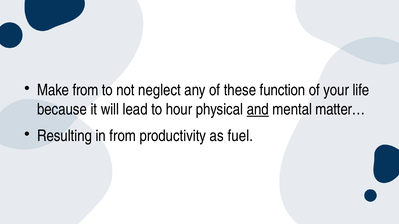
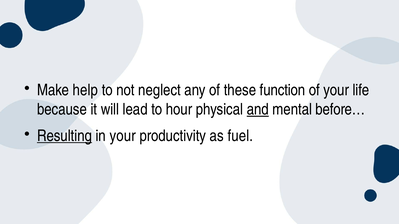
Make from: from -> help (85, 90)
matter…: matter… -> before… (340, 110)
Resulting underline: none -> present (64, 136)
in from: from -> your (123, 136)
